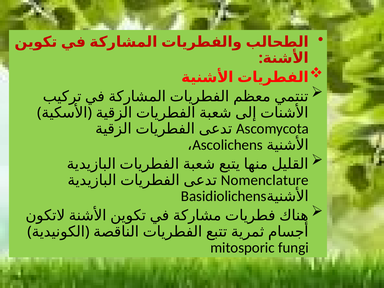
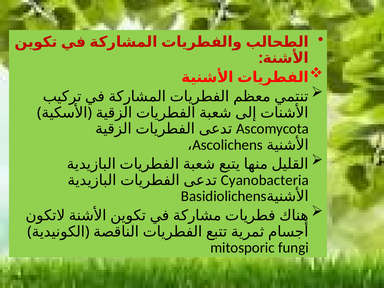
Nomenclature: Nomenclature -> Cyanobacteria (265, 180)
